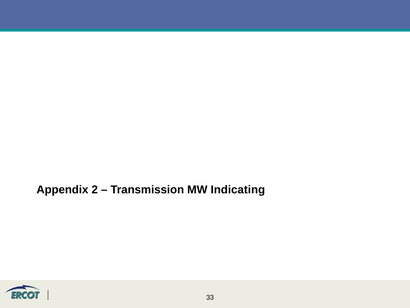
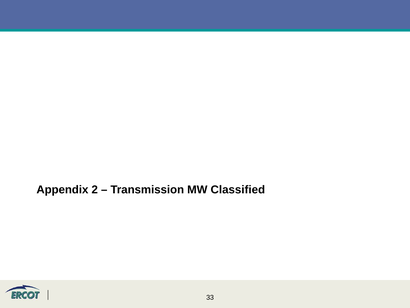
Indicating: Indicating -> Classified (238, 189)
